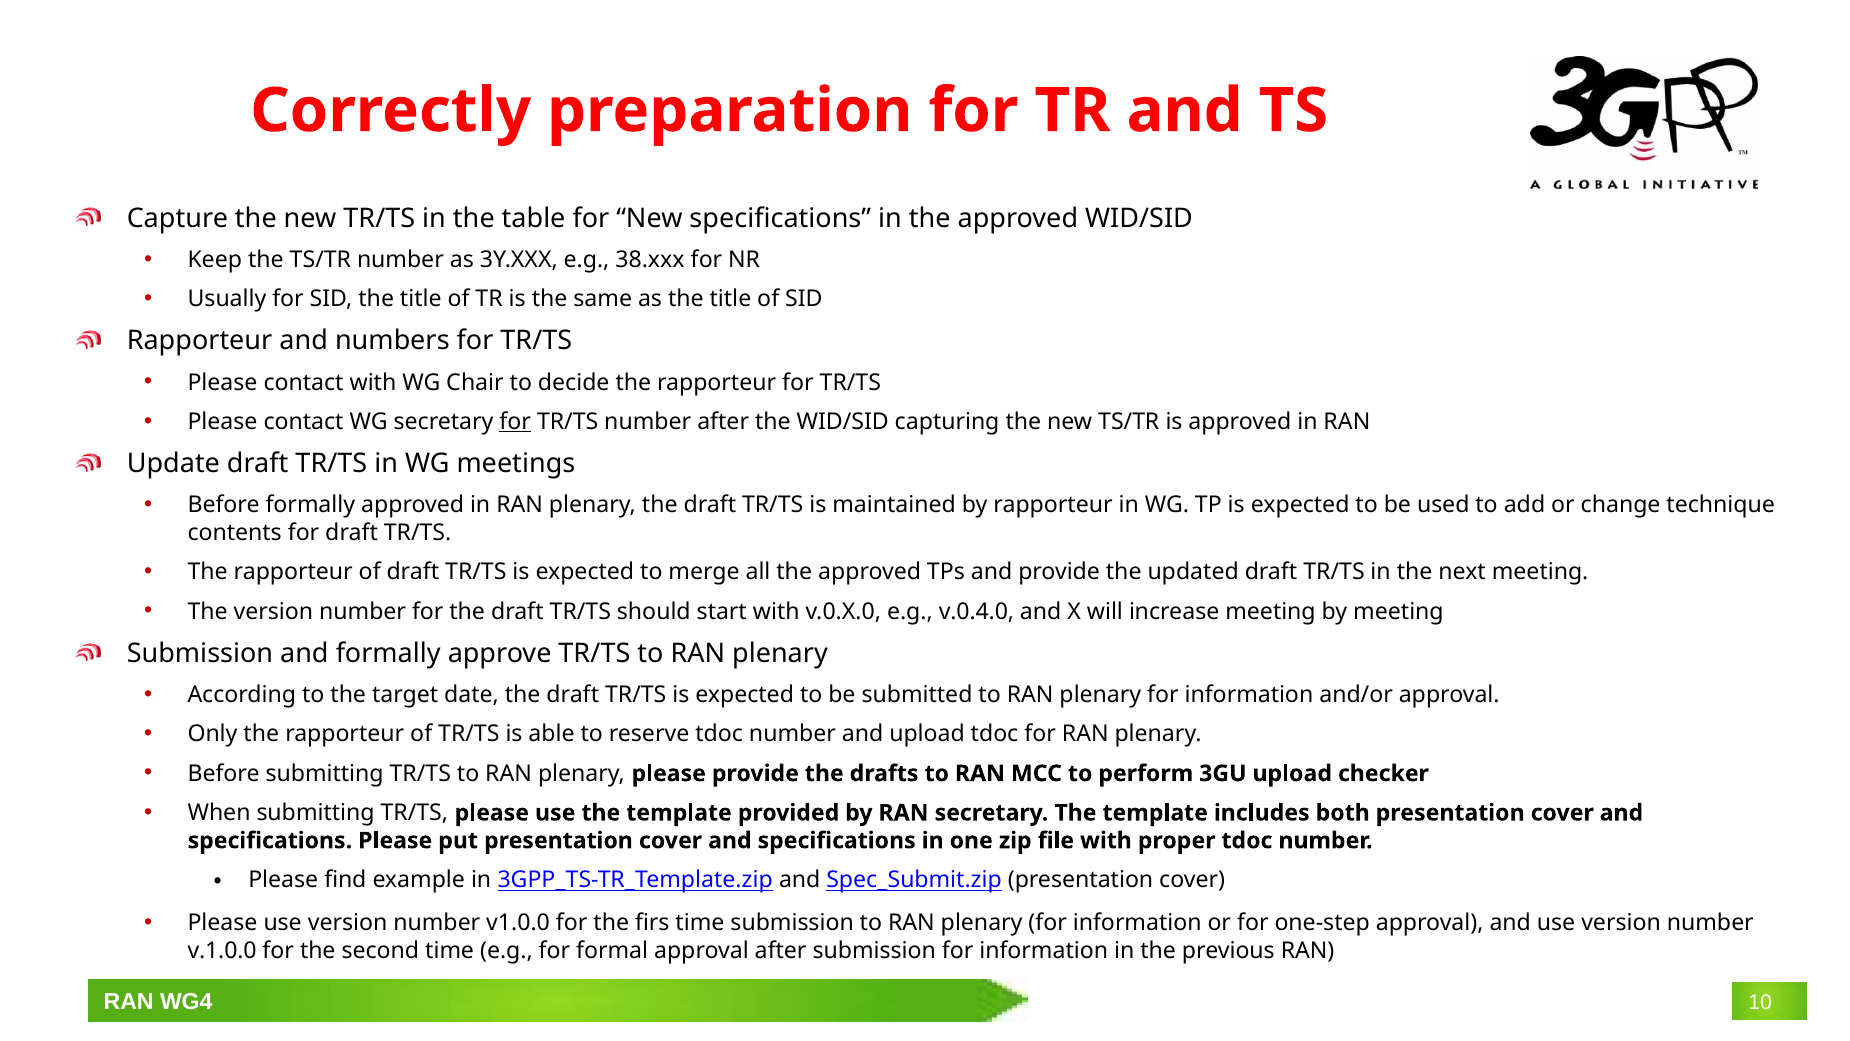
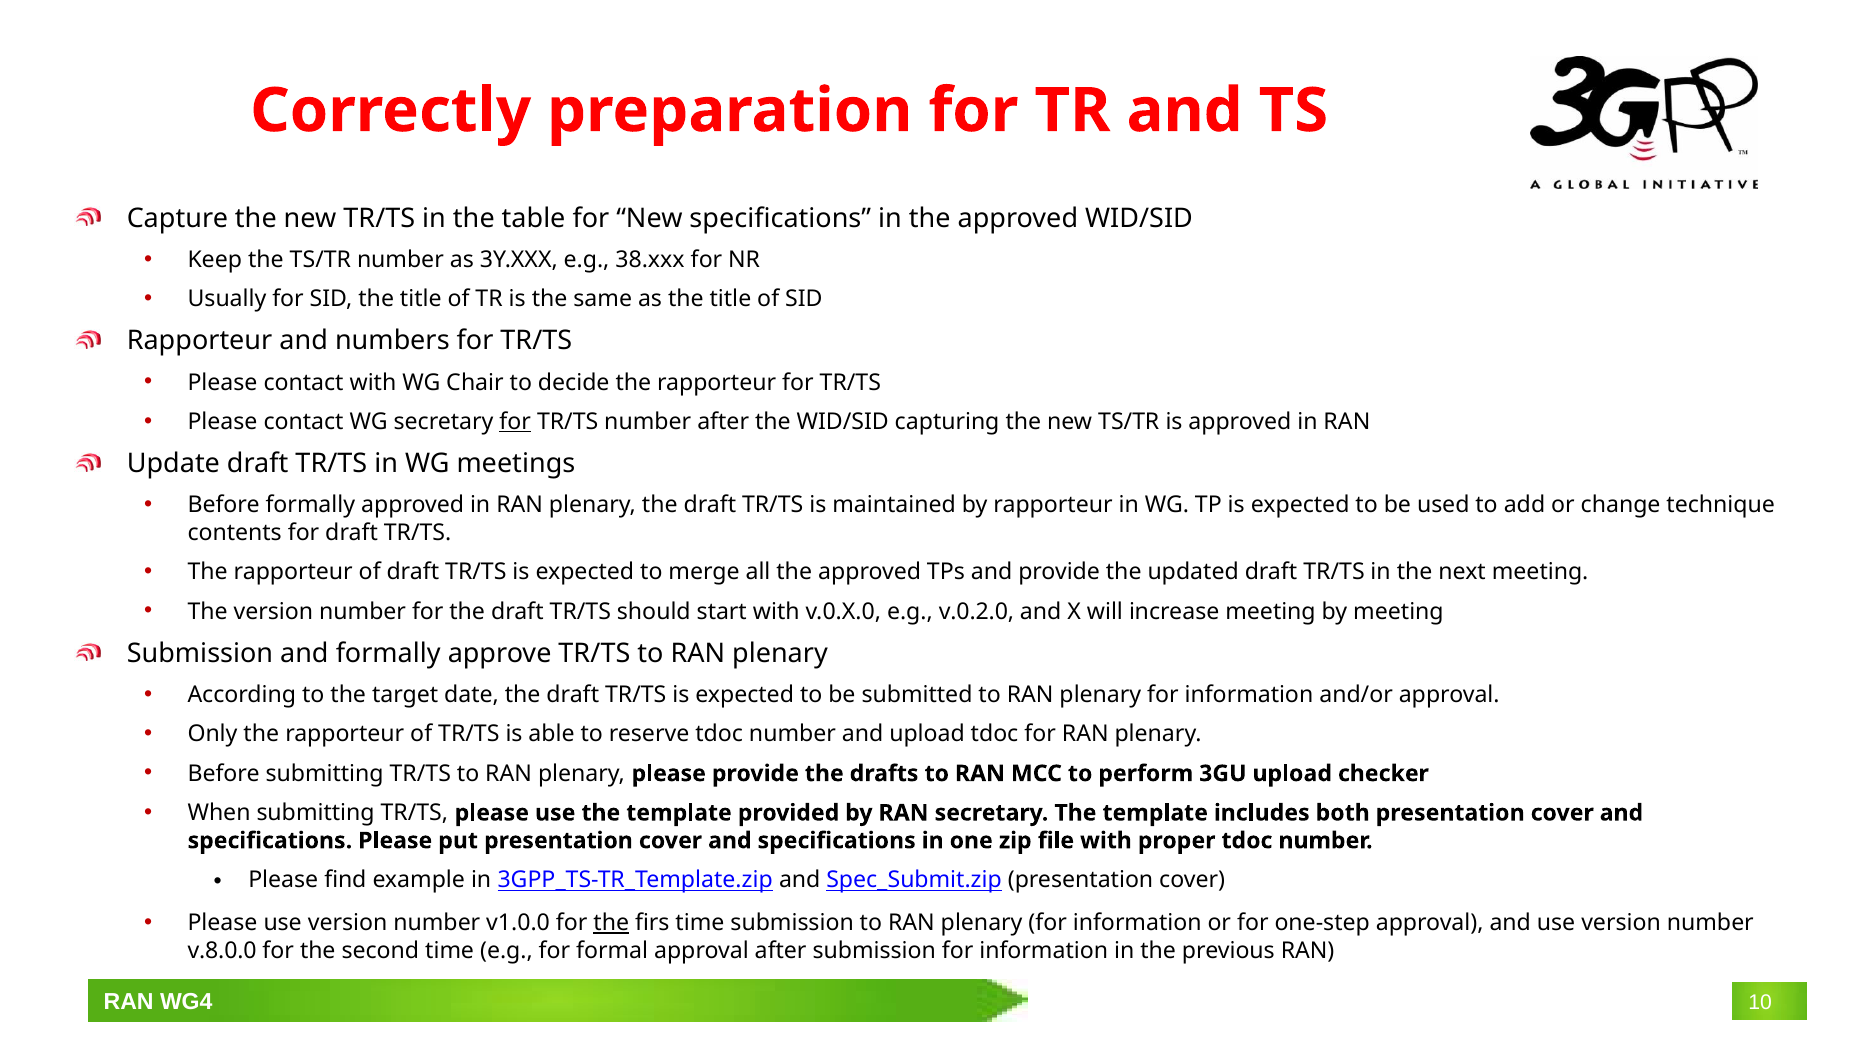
v.0.4.0: v.0.4.0 -> v.0.2.0 (976, 611)
the underline: none -> present (611, 923)
v.1.0.0: v.1.0.0 -> v.8.0.0 (222, 950)
